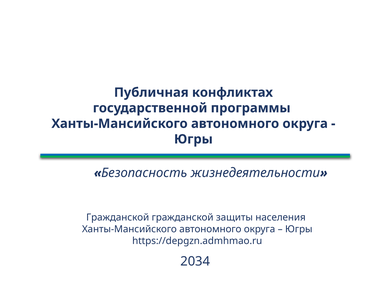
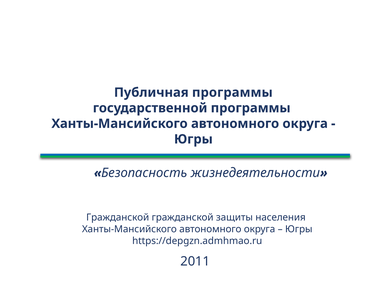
Публичная конфликтах: конфликтах -> программы (232, 93)
2034: 2034 -> 2011 (195, 262)
